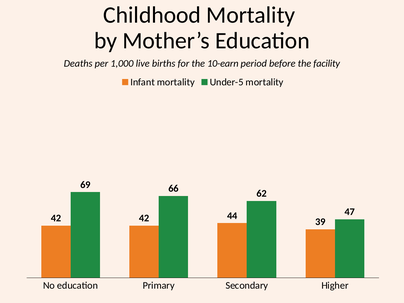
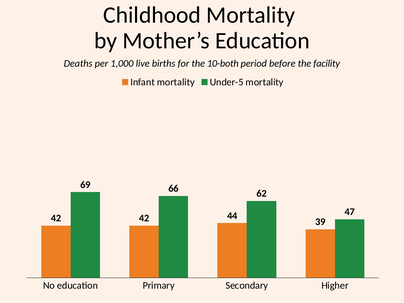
10-earn: 10-earn -> 10-both (223, 63)
